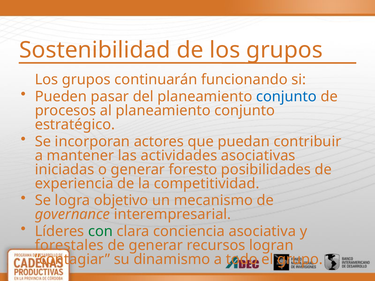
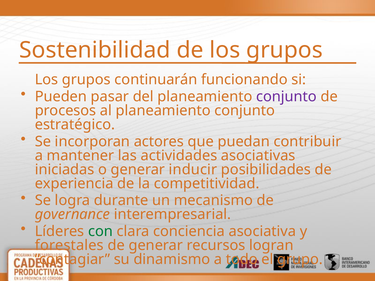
conjunto colour: blue -> purple (286, 97)
foresto: foresto -> inducir (193, 170)
objetivo: objetivo -> durante (121, 201)
